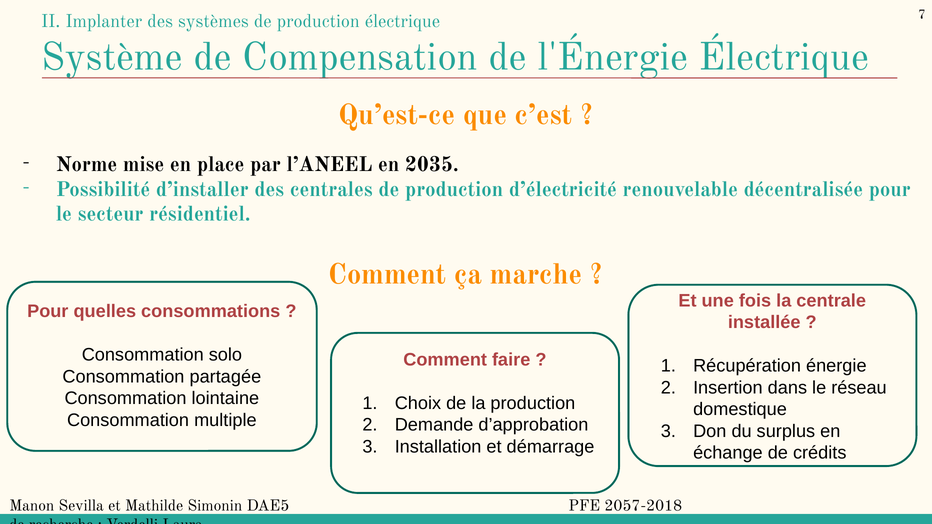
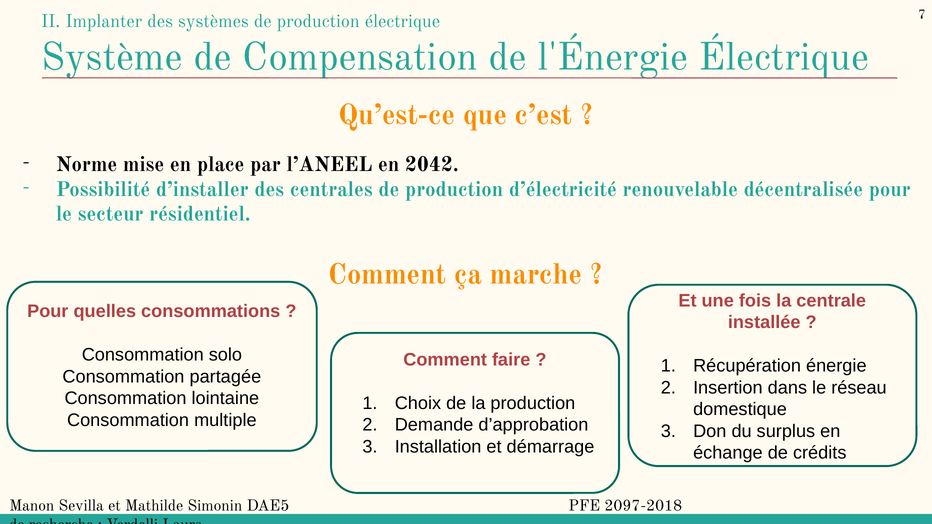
2035: 2035 -> 2042 (432, 165)
2057-2018: 2057-2018 -> 2097-2018 (643, 506)
